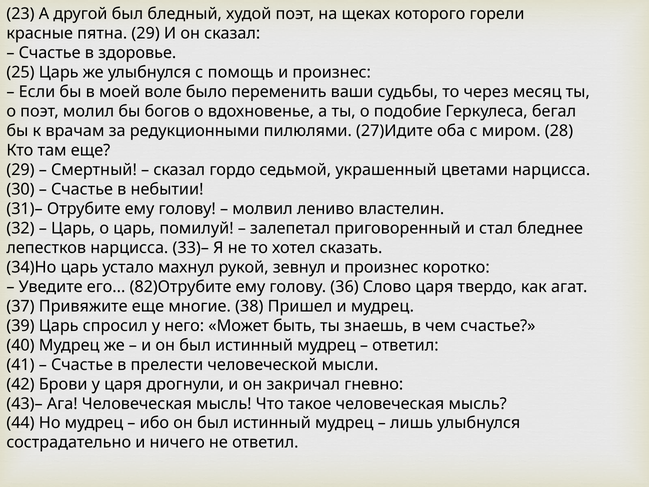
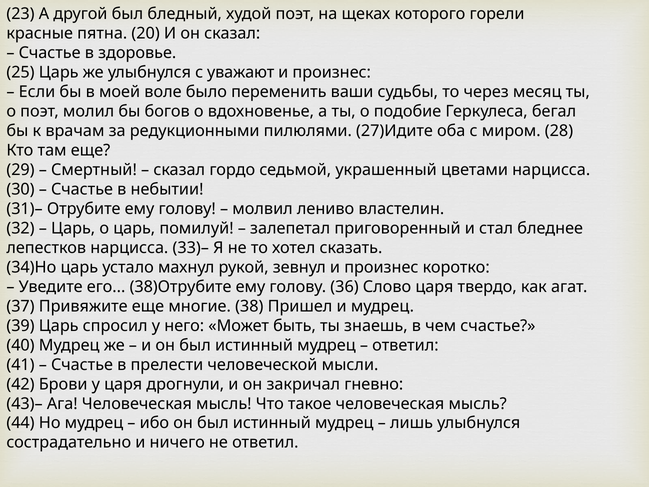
пятна 29: 29 -> 20 (146, 34)
помощь: помощь -> уважают (241, 72)
82)Отрубите: 82)Отрубите -> 38)Отрубите (181, 287)
